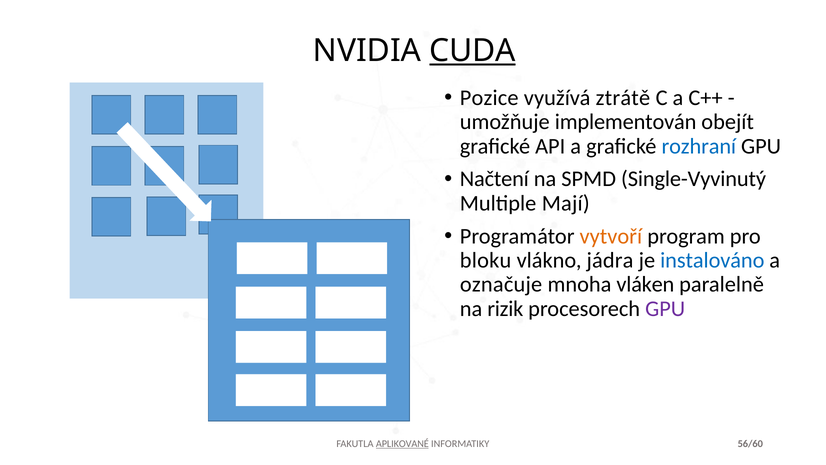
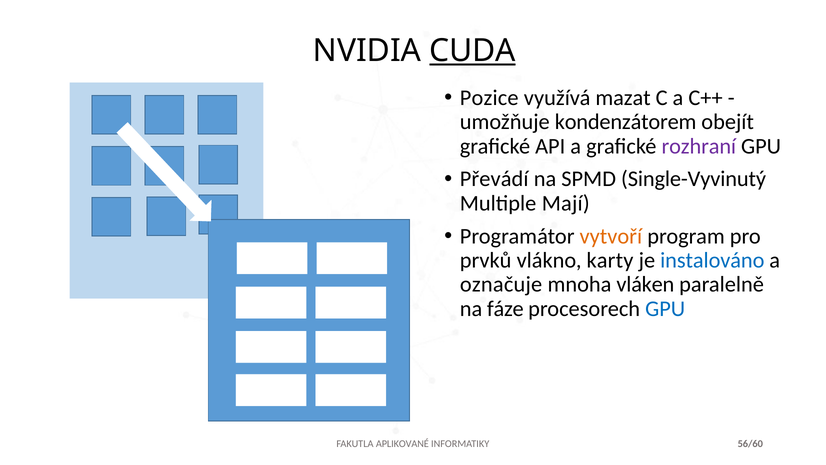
ztrátě: ztrátě -> mazat (623, 98)
implementován: implementován -> kondenzátorem (626, 122)
rozhraní colour: blue -> purple (699, 146)
Načtení: Načtení -> Převádí (494, 179)
bloku: bloku -> prvků (486, 260)
jádra: jádra -> karty (610, 260)
rizik: rizik -> fáze (505, 309)
GPU colour: purple -> blue (665, 309)
APLIKOVANÉ underline: present -> none (402, 444)
